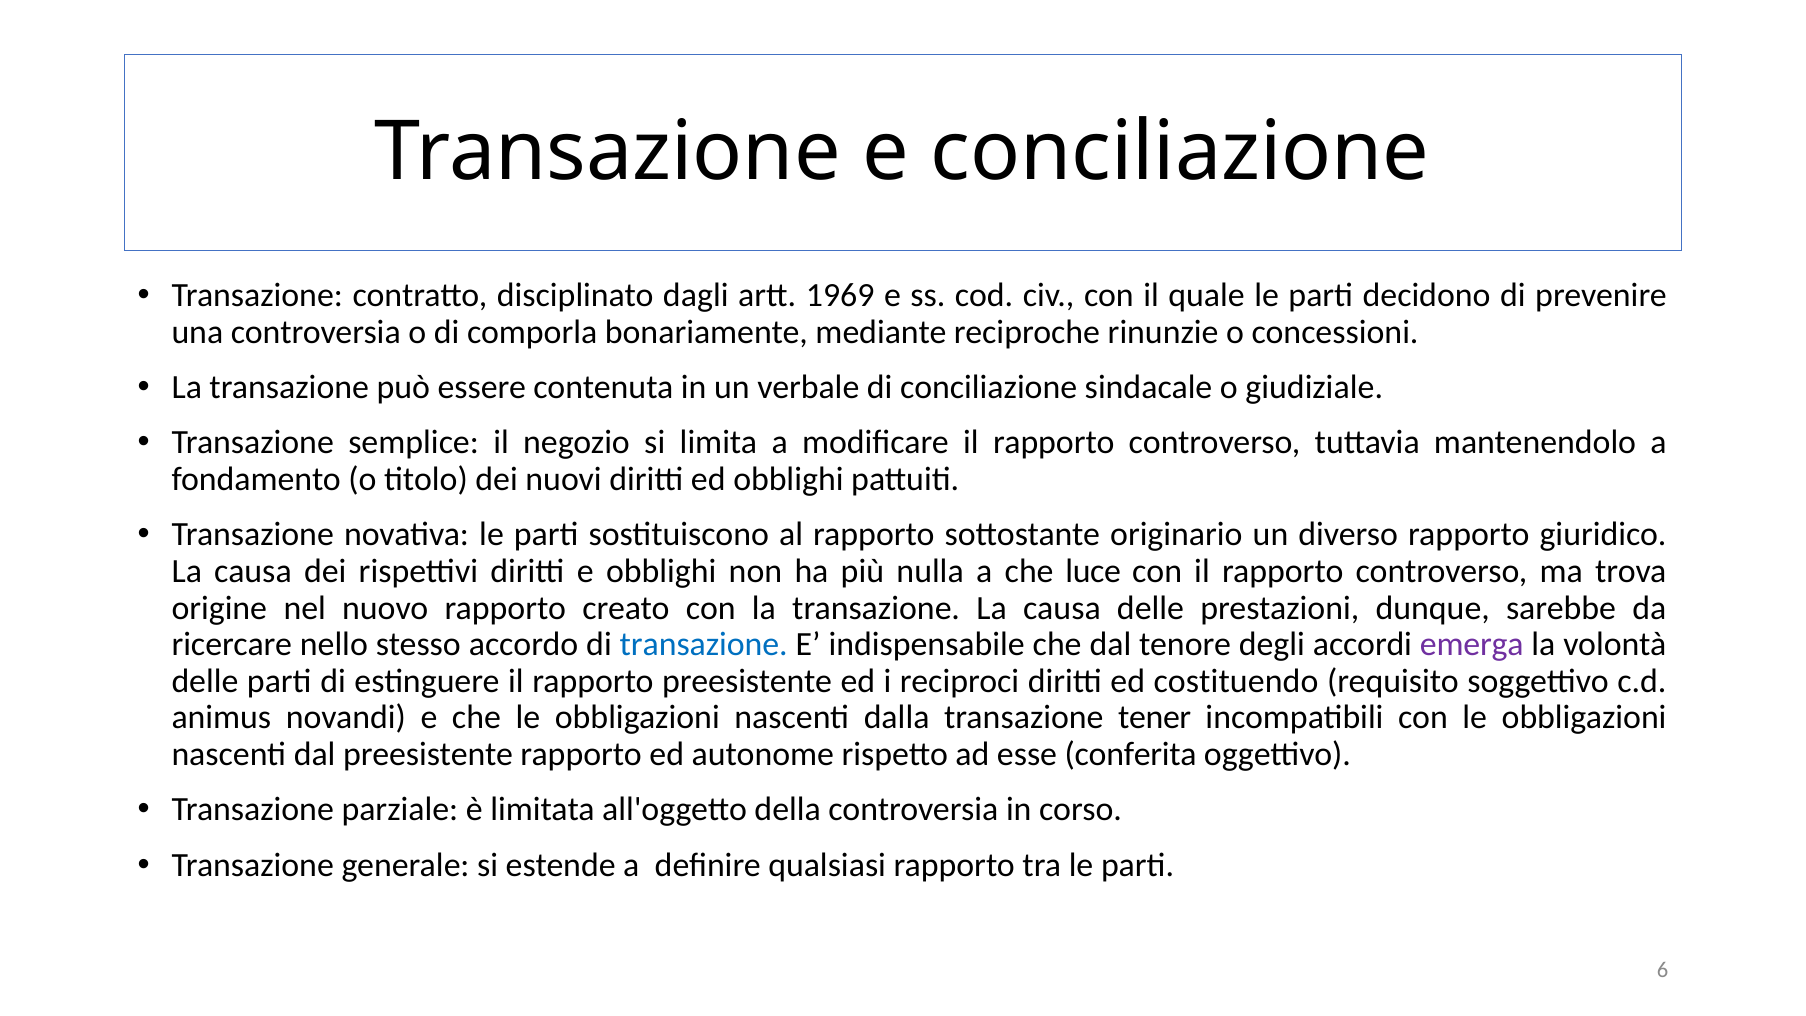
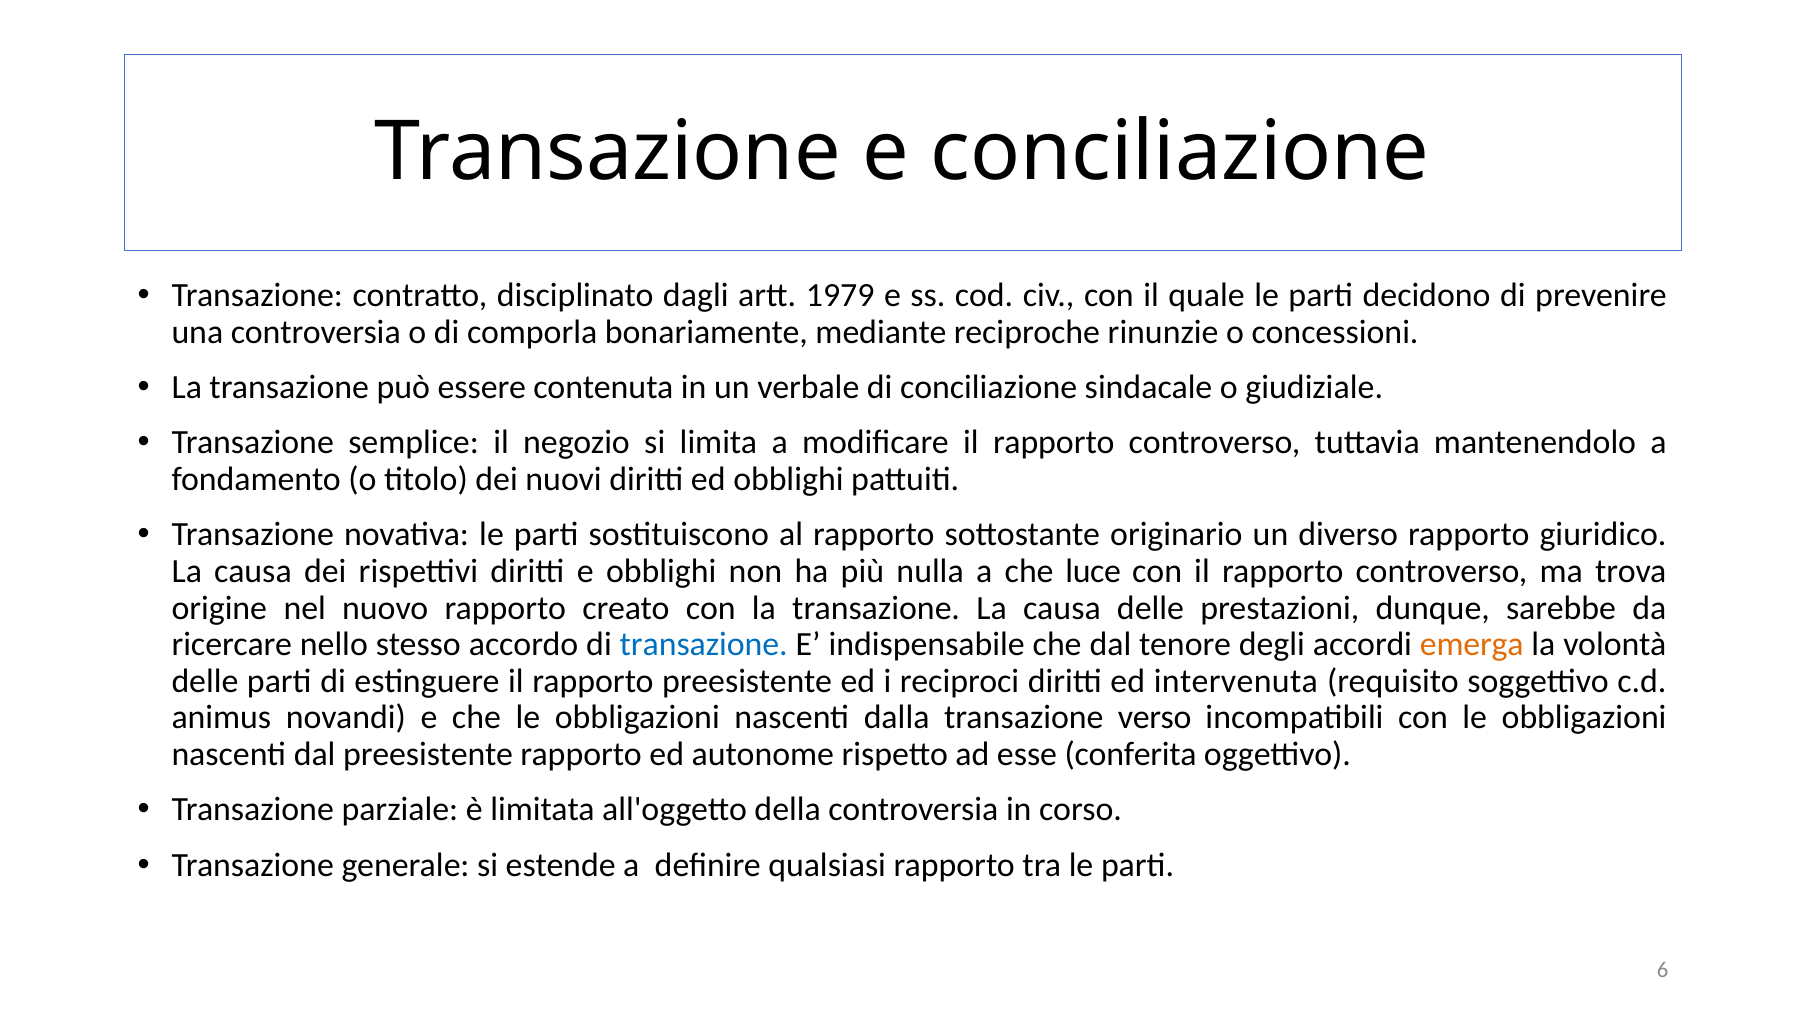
1969: 1969 -> 1979 (840, 295)
emerga colour: purple -> orange (1472, 644)
costituendo: costituendo -> intervenuta (1236, 681)
tener: tener -> verso (1155, 718)
